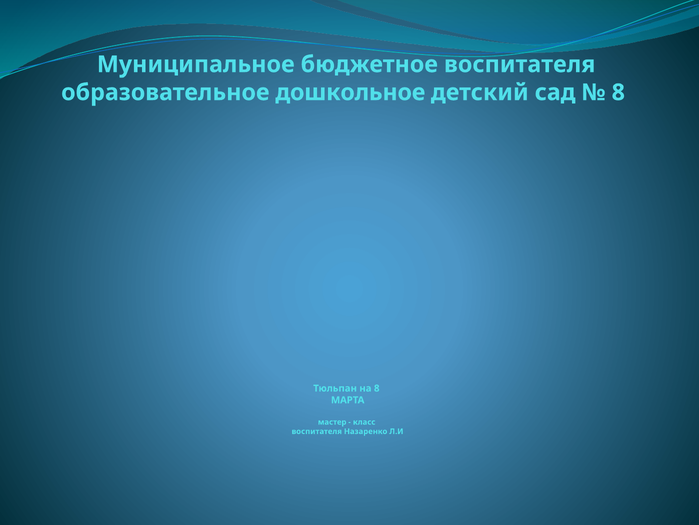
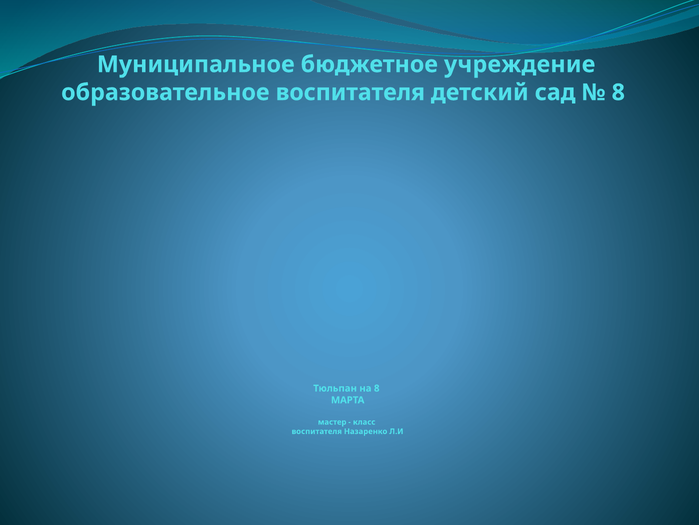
бюджетное воспитателя: воспитателя -> учреждение (520, 64)
образовательное дошкольное: дошкольное -> воспитателя (350, 92)
